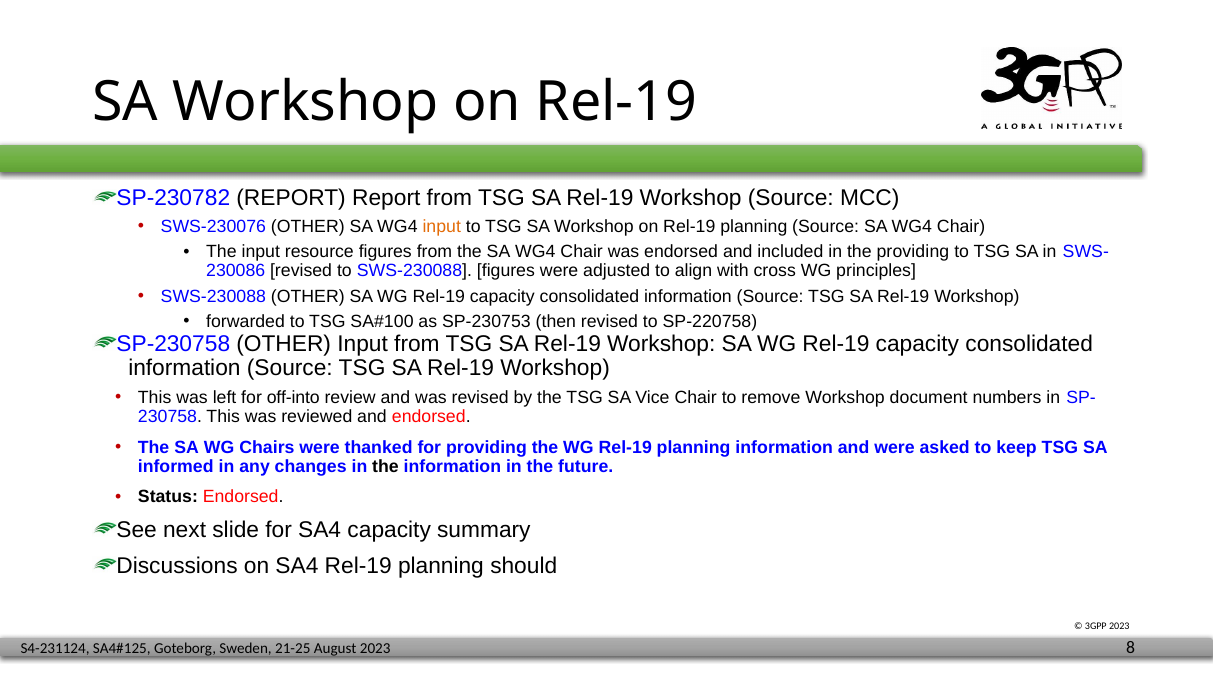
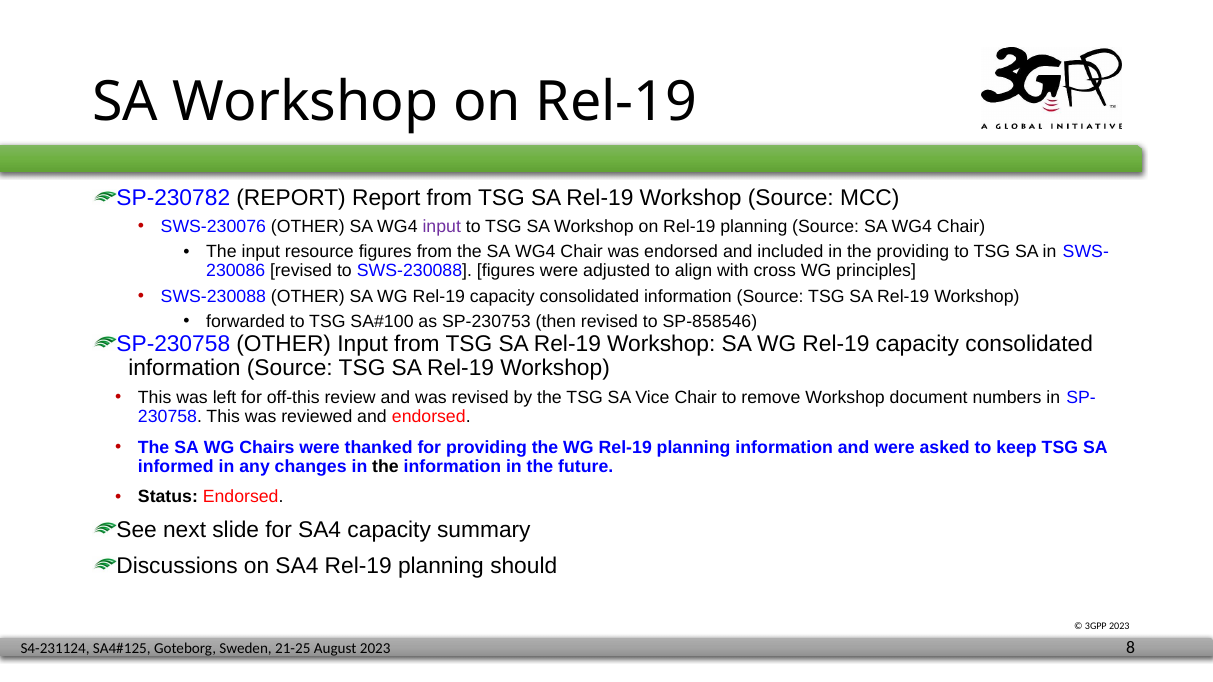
input colour: orange -> purple (442, 227)
SP-220758: SP-220758 -> SP-858546 (710, 322)
off-into: off-into -> off-this (293, 398)
